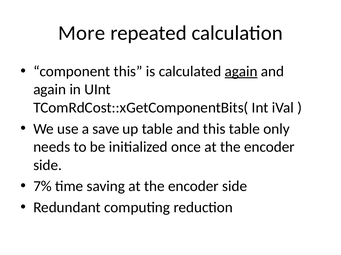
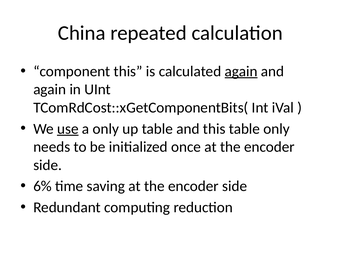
More: More -> China (82, 33)
use underline: none -> present (68, 129)
a save: save -> only (106, 129)
7%: 7% -> 6% (42, 187)
